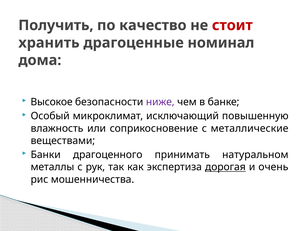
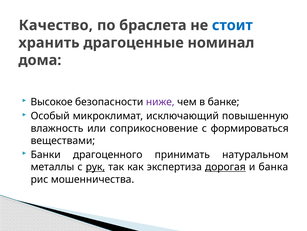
Получить: Получить -> Качество (56, 25)
качество: качество -> браслета (153, 25)
стоит colour: red -> blue (232, 25)
металлические: металлические -> формироваться (250, 128)
рук underline: none -> present (95, 167)
очень: очень -> банка (273, 167)
